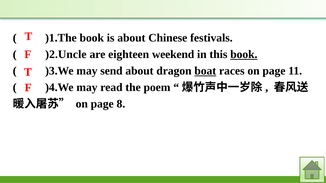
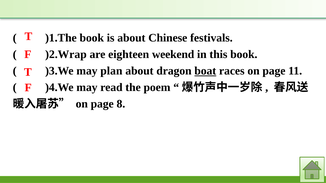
)2.Uncle: )2.Uncle -> )2.Wrap (66, 54)
book underline: present -> none (244, 54)
send: send -> plan (111, 71)
